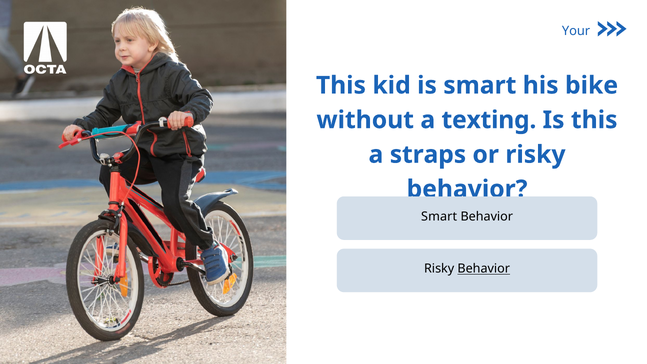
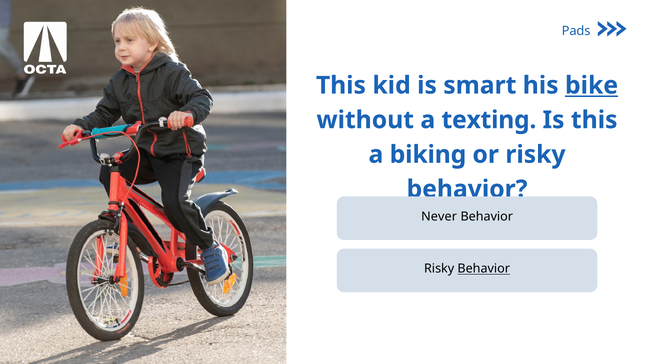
Your: Your -> Pads (576, 31)
bike underline: none -> present (592, 85)
straps: straps -> biking (428, 155)
Smart: Smart -> Never (439, 216)
